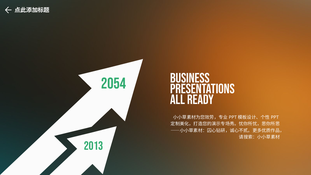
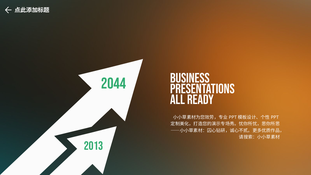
2054: 2054 -> 2044 (113, 83)
